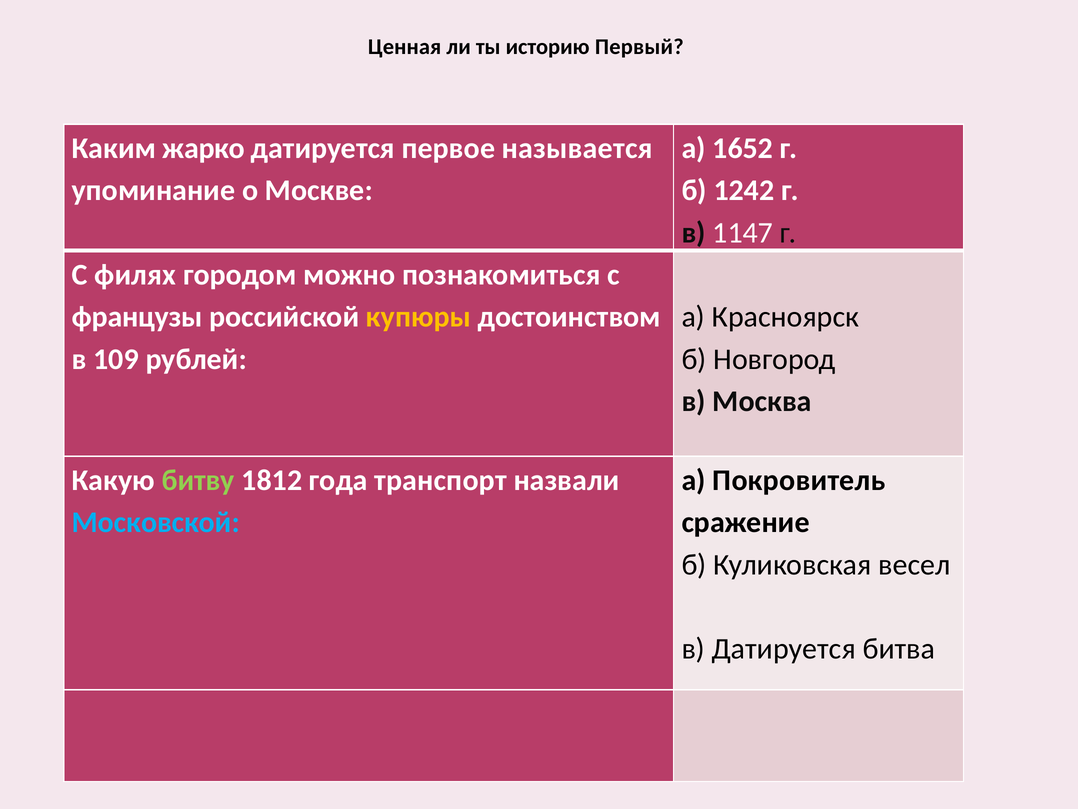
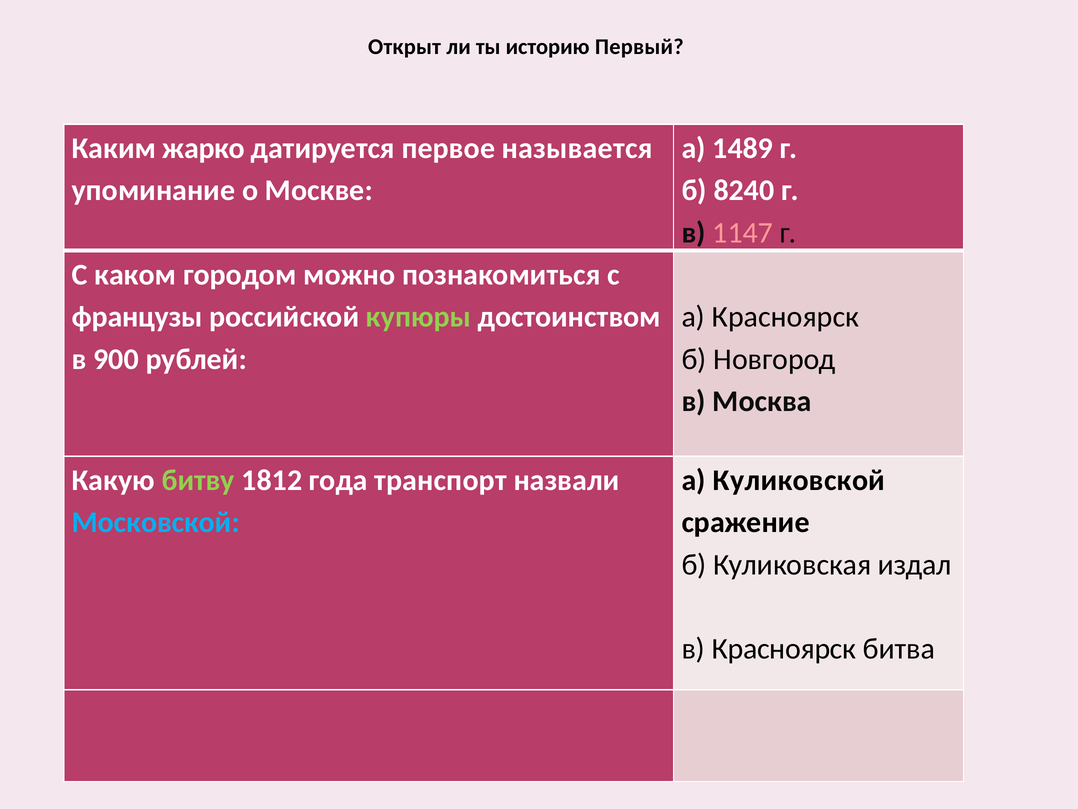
Ценная: Ценная -> Открыт (405, 47)
1652: 1652 -> 1489 (743, 148)
1242: 1242 -> 8240 (744, 190)
1147 colour: white -> pink (743, 233)
филях: филях -> каком (135, 275)
купюры colour: yellow -> light green (419, 317)
109: 109 -> 900 (116, 359)
Покровитель: Покровитель -> Куликовской (799, 480)
весел: весел -> издал (915, 564)
в Датируется: Датируется -> Красноярск (784, 649)
